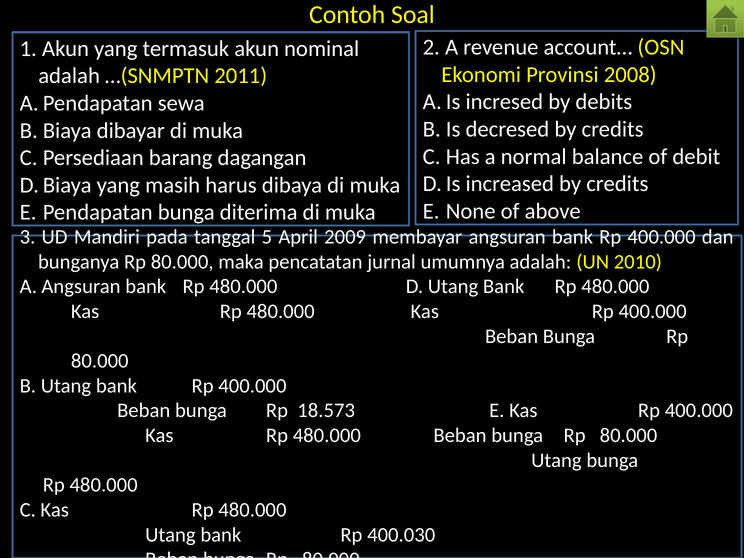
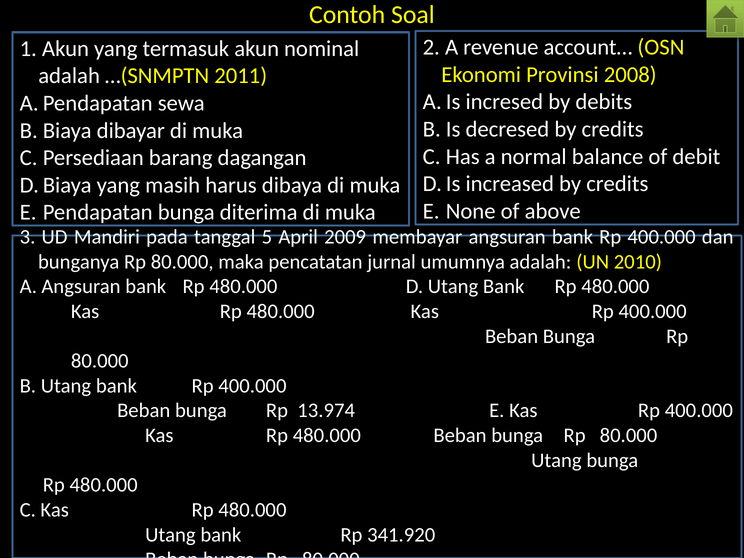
18.573: 18.573 -> 13.974 (326, 411)
400.030: 400.030 -> 341.920 (401, 535)
